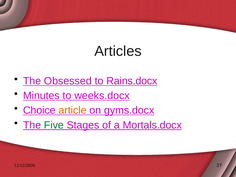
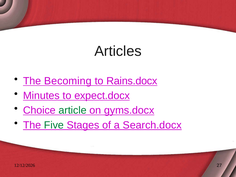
Obsessed: Obsessed -> Becoming (68, 81)
weeks.docx: weeks.docx -> expect.docx (102, 96)
article colour: orange -> green (73, 110)
Mortals.docx: Mortals.docx -> Search.docx (152, 125)
